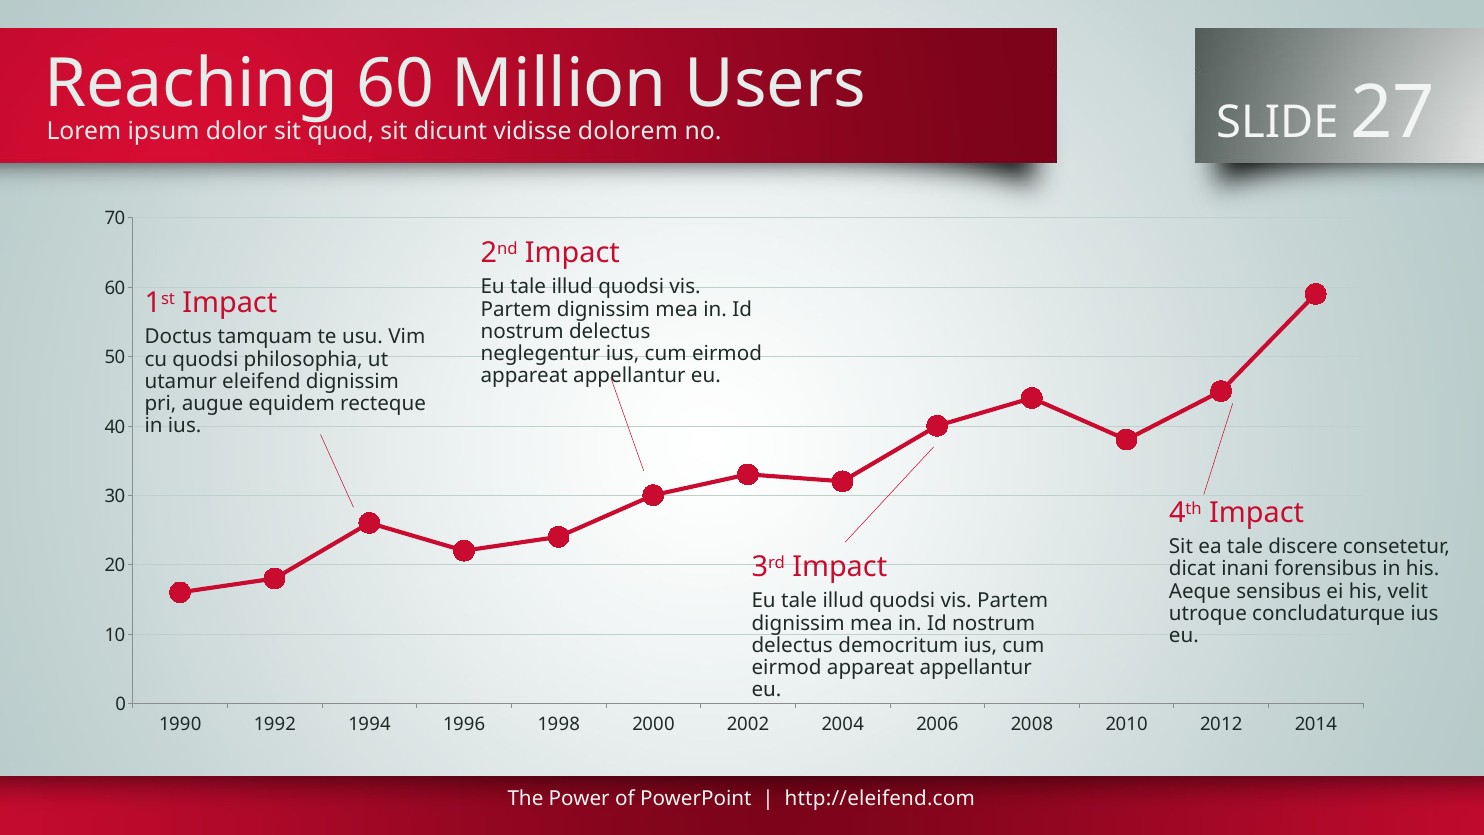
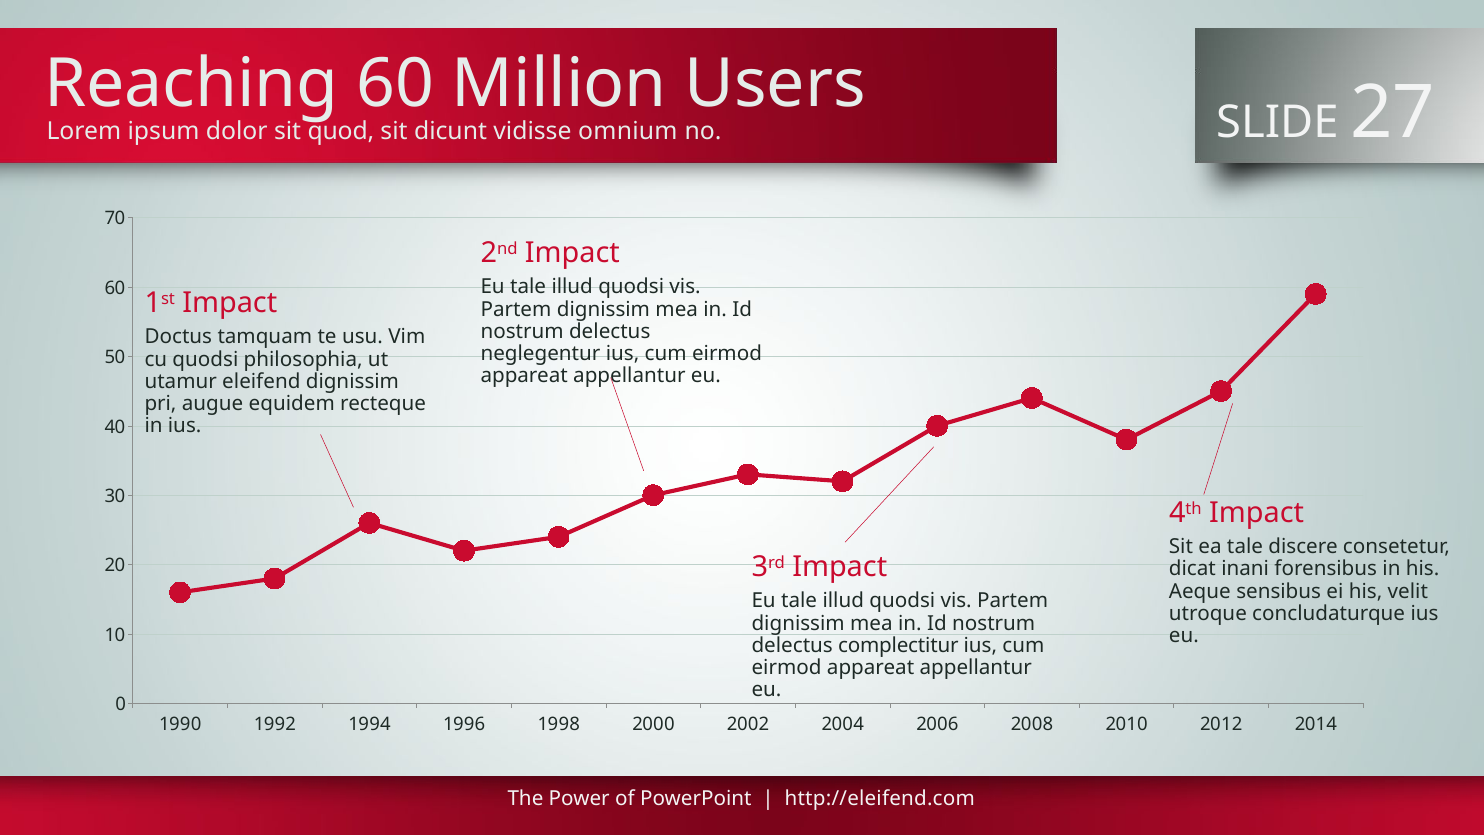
dolorem: dolorem -> omnium (628, 131)
democritum: democritum -> complectitur (898, 645)
